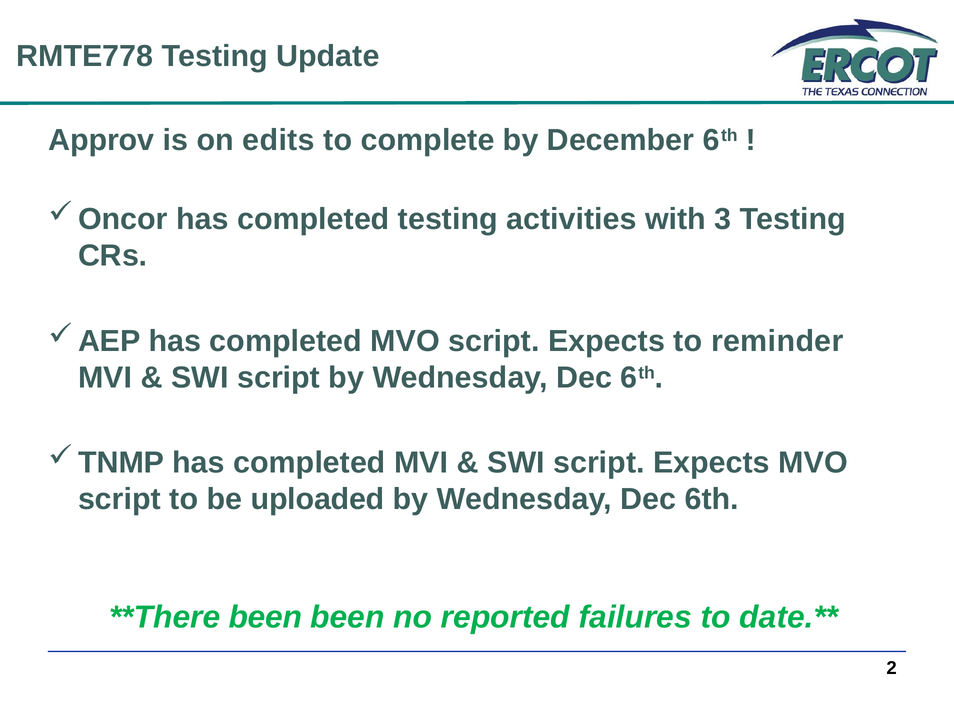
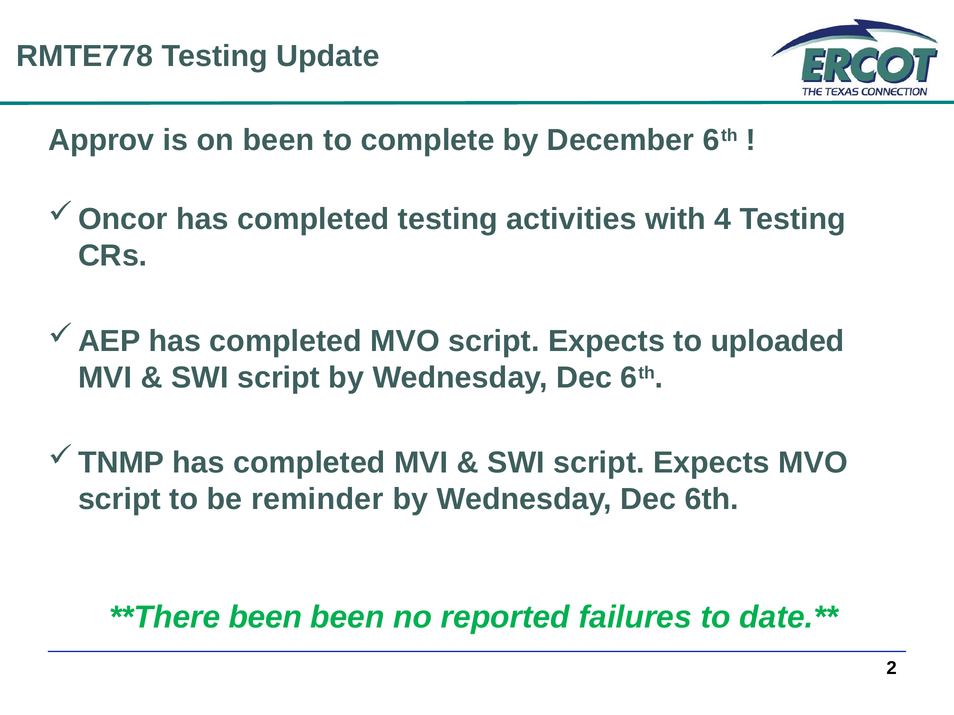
on edits: edits -> been (279, 140)
3: 3 -> 4 (723, 220)
reminder: reminder -> uploaded (778, 341)
uploaded: uploaded -> reminder (317, 500)
